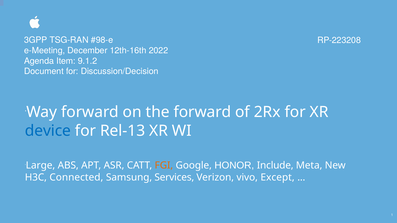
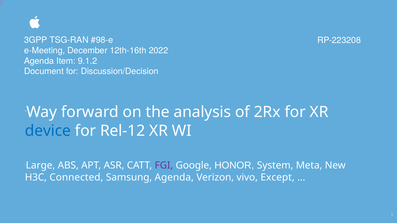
the forward: forward -> analysis (202, 112)
Rel-13: Rel-13 -> Rel-12 (123, 131)
FGI colour: orange -> purple (164, 166)
Include: Include -> System (275, 166)
Samsung Services: Services -> Agenda (174, 177)
